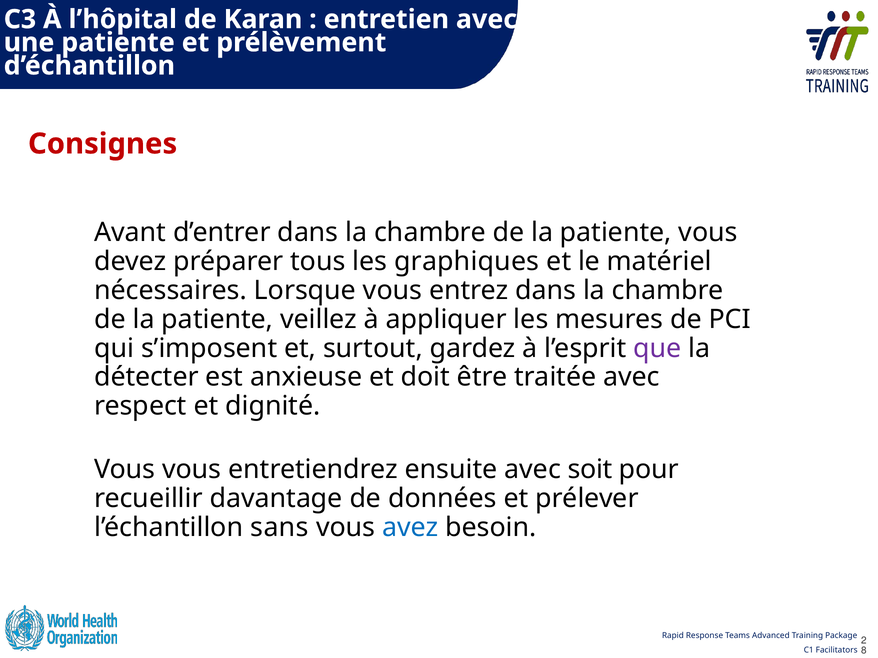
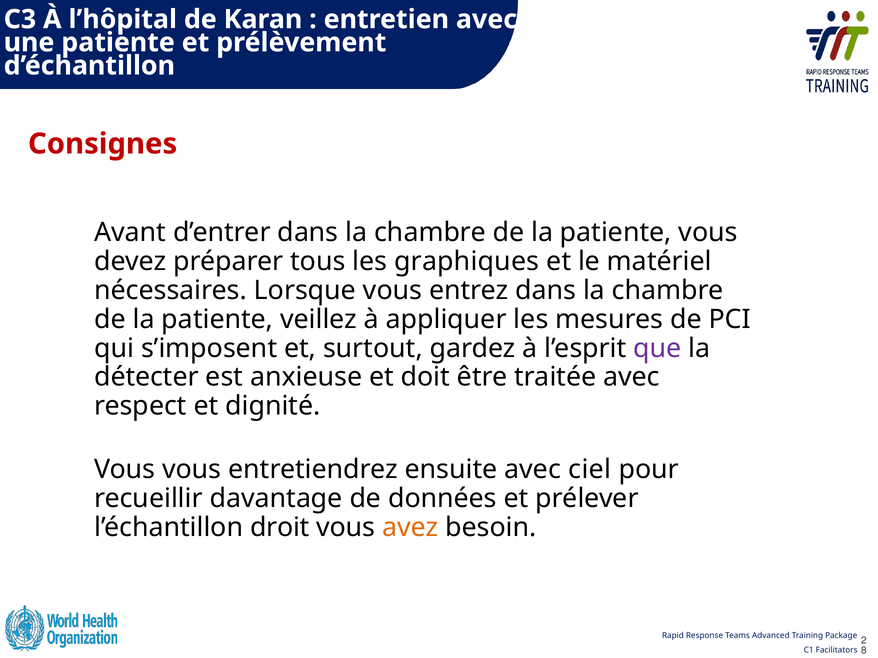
soit: soit -> ciel (590, 470)
sans: sans -> droit (280, 528)
avez colour: blue -> orange (410, 528)
